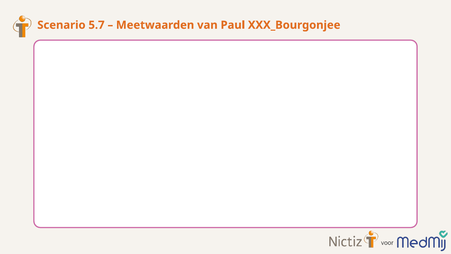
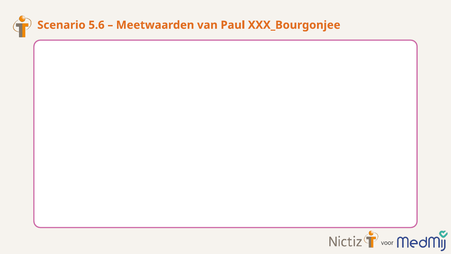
5.7: 5.7 -> 5.6 (97, 25)
